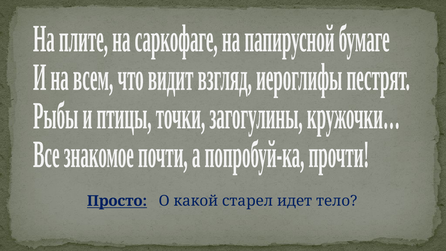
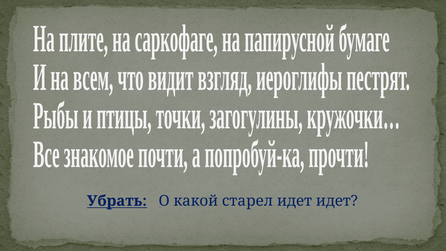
Просто: Просто -> Убрать (117, 201)
идет тело: тело -> идет (337, 201)
